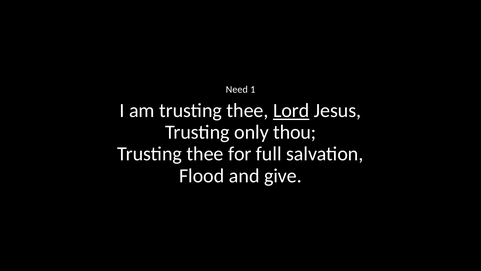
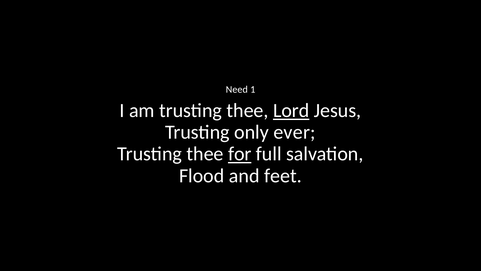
thou: thou -> ever (295, 132)
for underline: none -> present (240, 154)
give: give -> feet (283, 175)
